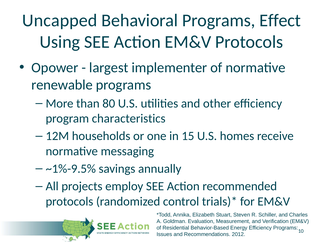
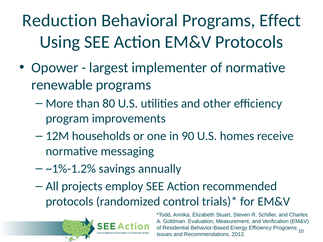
Uncapped: Uncapped -> Reduction (60, 20)
characteristics: characteristics -> improvements (129, 119)
15: 15 -> 90 (188, 136)
~1%-9.5%: ~1%-9.5% -> ~1%-1.2% (71, 169)
